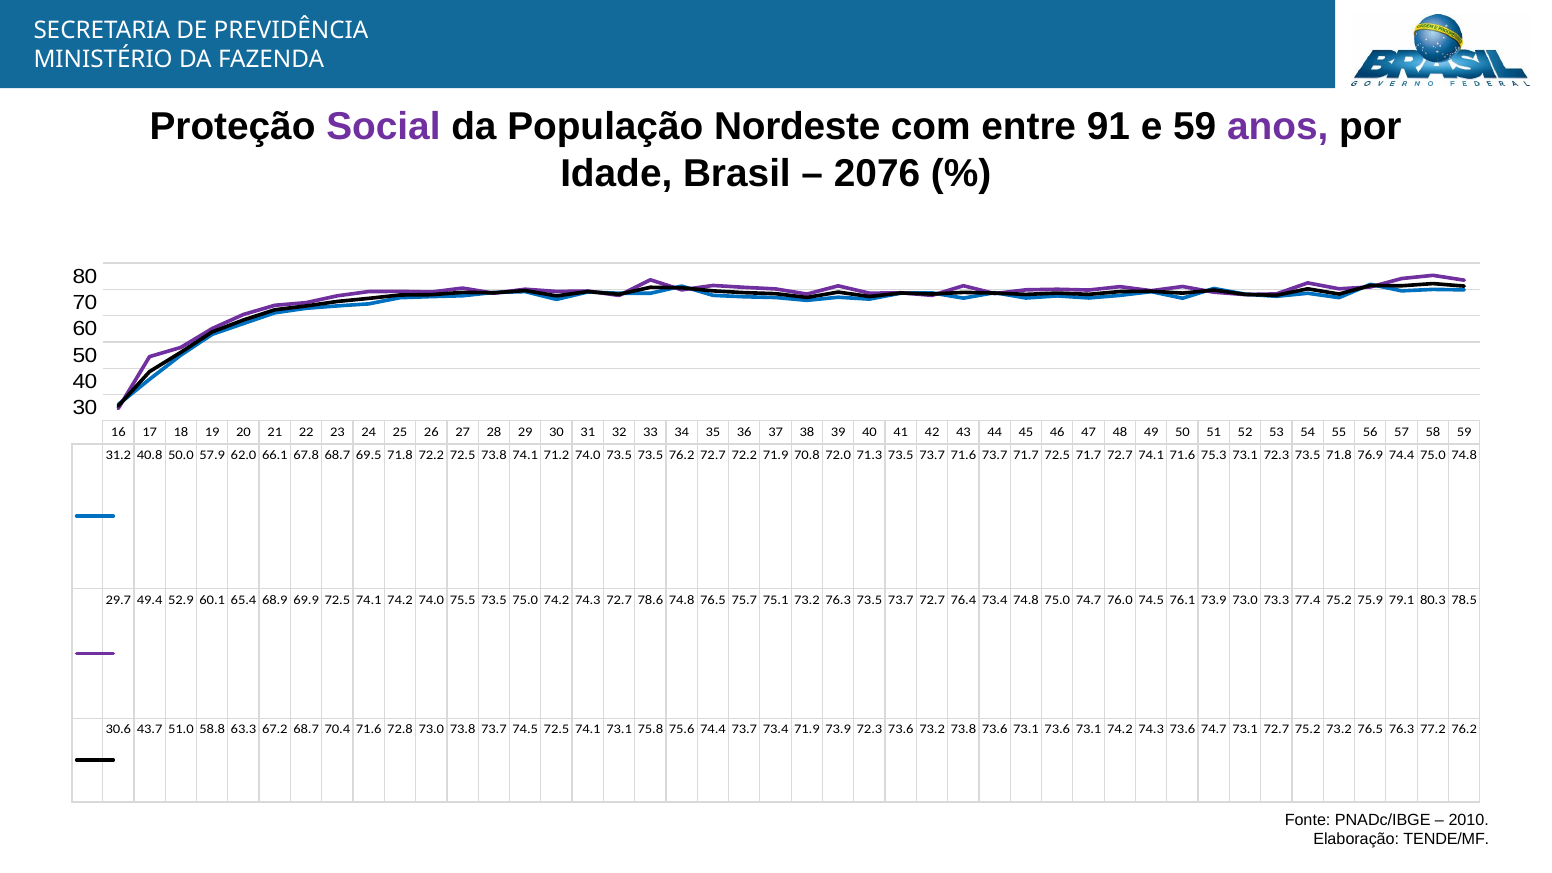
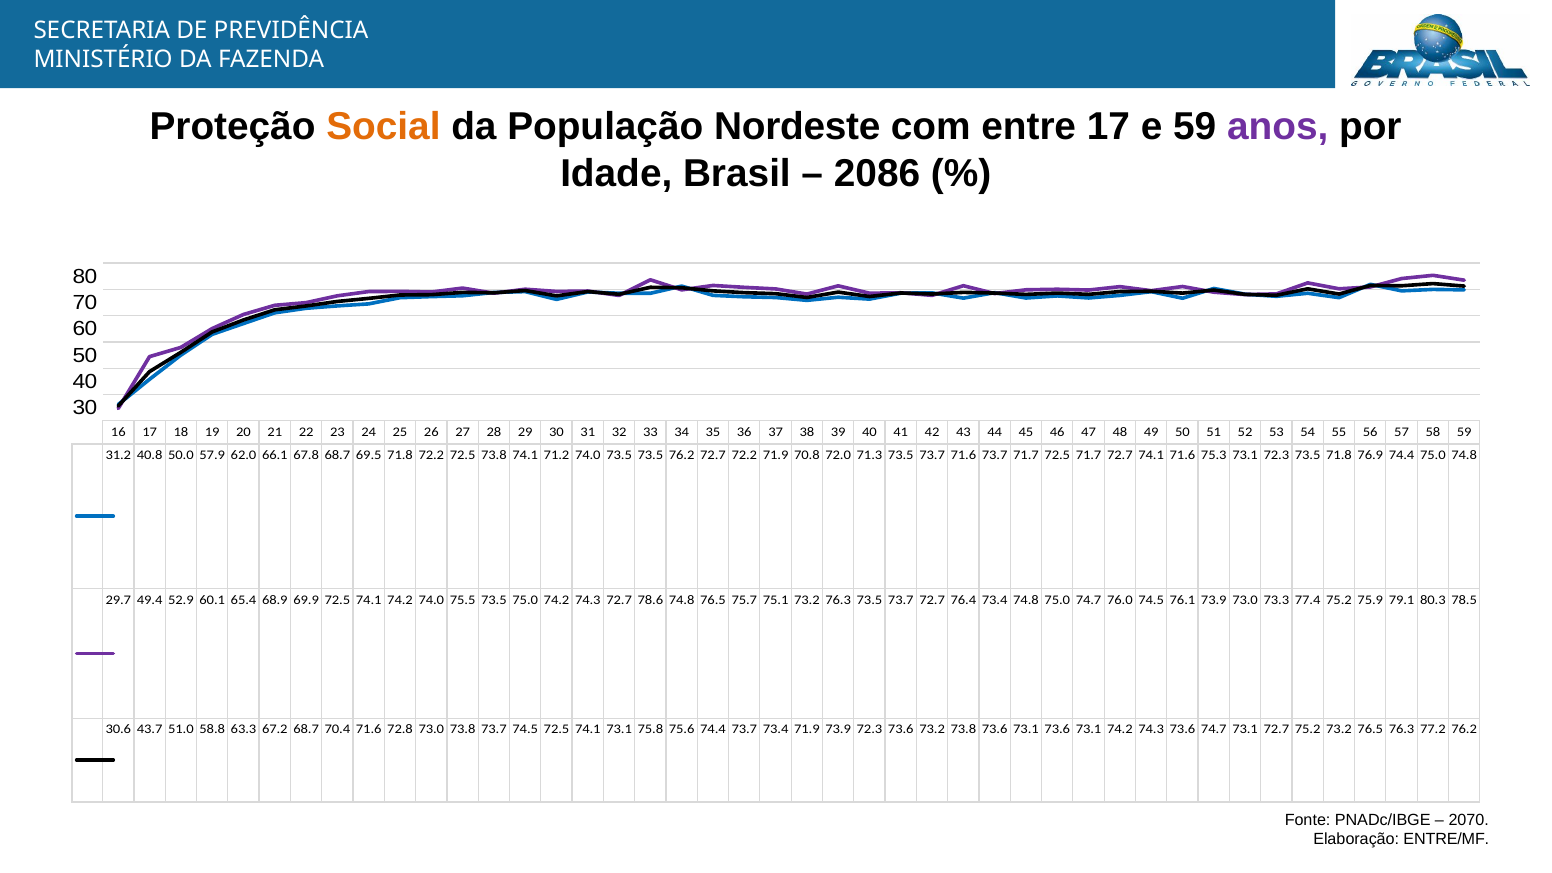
Social colour: purple -> orange (383, 127)
entre 91: 91 -> 17 (1108, 127)
2076: 2076 -> 2086 (877, 173)
2010: 2010 -> 2070 (1469, 820)
TENDE/MF: TENDE/MF -> ENTRE/MF (1446, 839)
